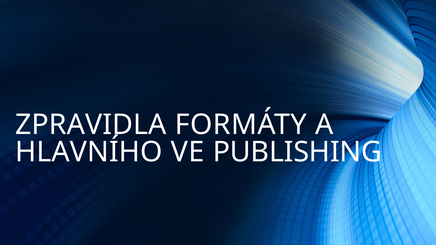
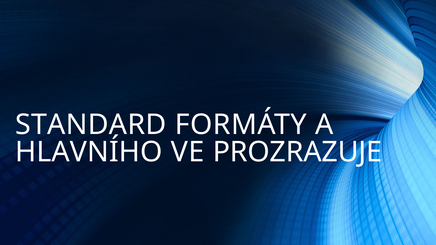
ZPRAVIDLA: ZPRAVIDLA -> STANDARD (91, 125)
PUBLISHING: PUBLISHING -> PROZRAZUJE (297, 152)
